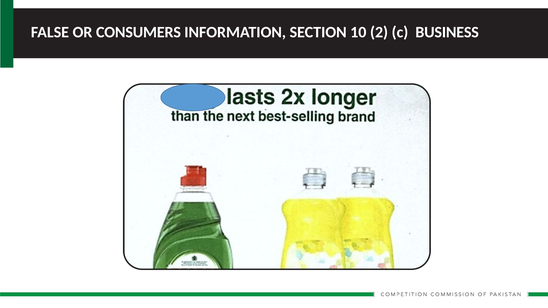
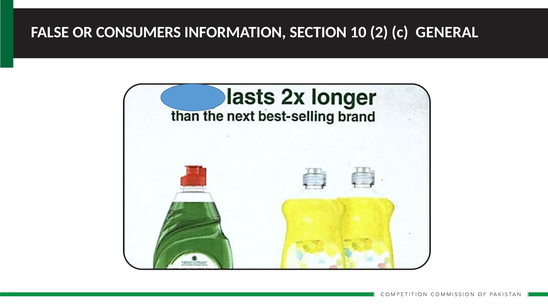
BUSINESS: BUSINESS -> GENERAL (447, 32)
